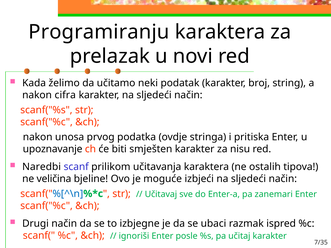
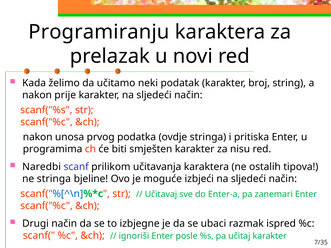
cifra: cifra -> prije (65, 95)
upoznavanje: upoznavanje -> programima (53, 149)
ne veličina: veličina -> stringa (54, 179)
